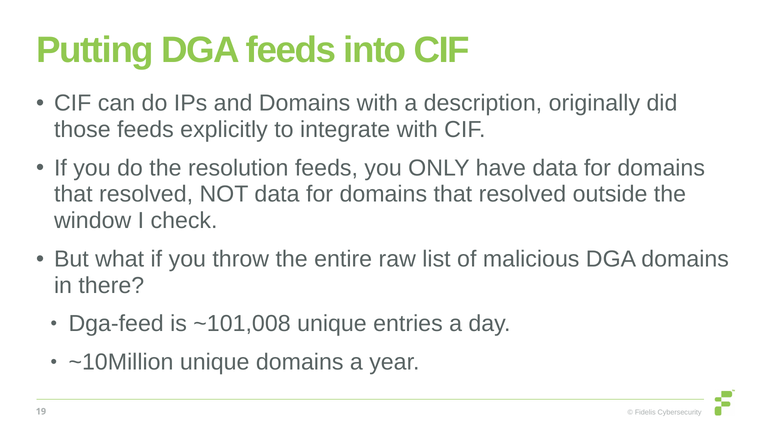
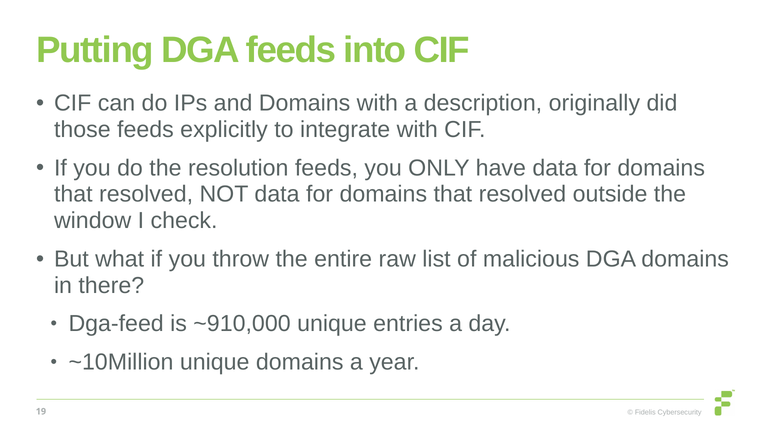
~101,008: ~101,008 -> ~910,000 (242, 324)
